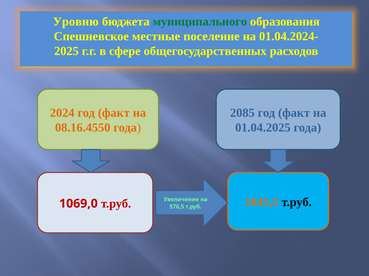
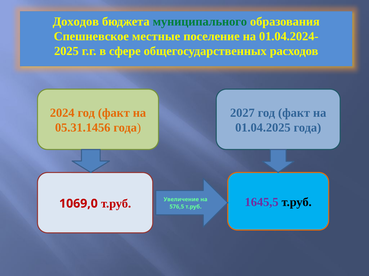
Уровню: Уровню -> Доходов (76, 22)
2085: 2085 -> 2027 (242, 113)
08.16.4550: 08.16.4550 -> 05.31.1456 (83, 128)
1645,5 colour: orange -> purple (262, 203)
